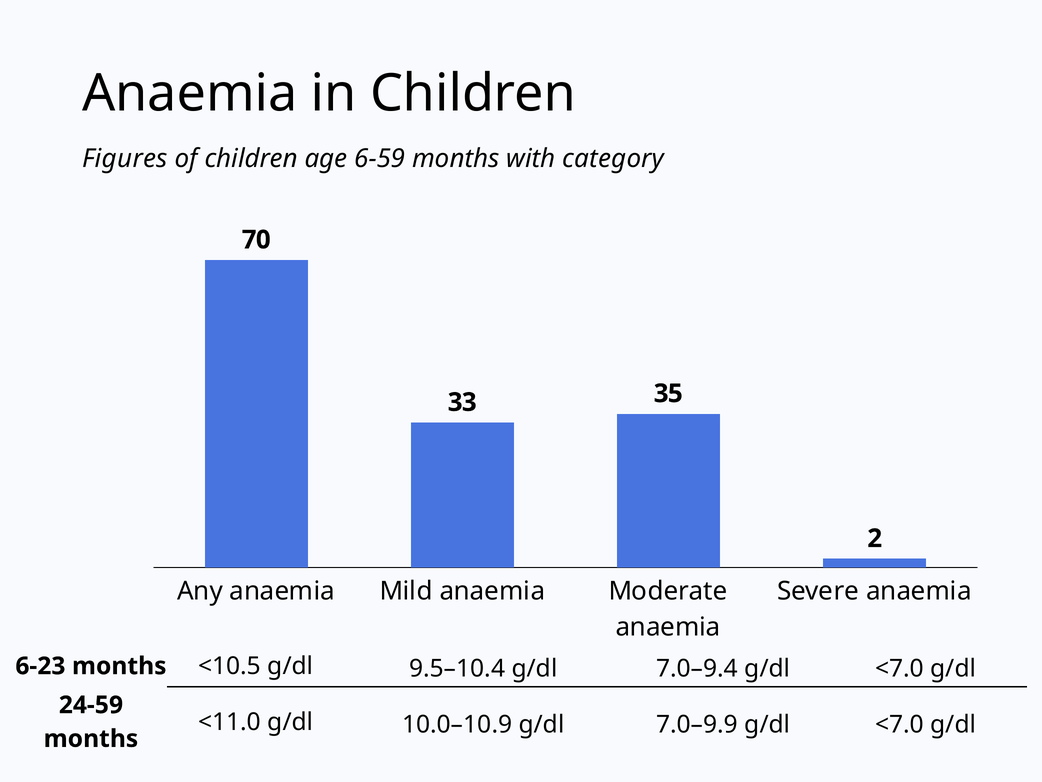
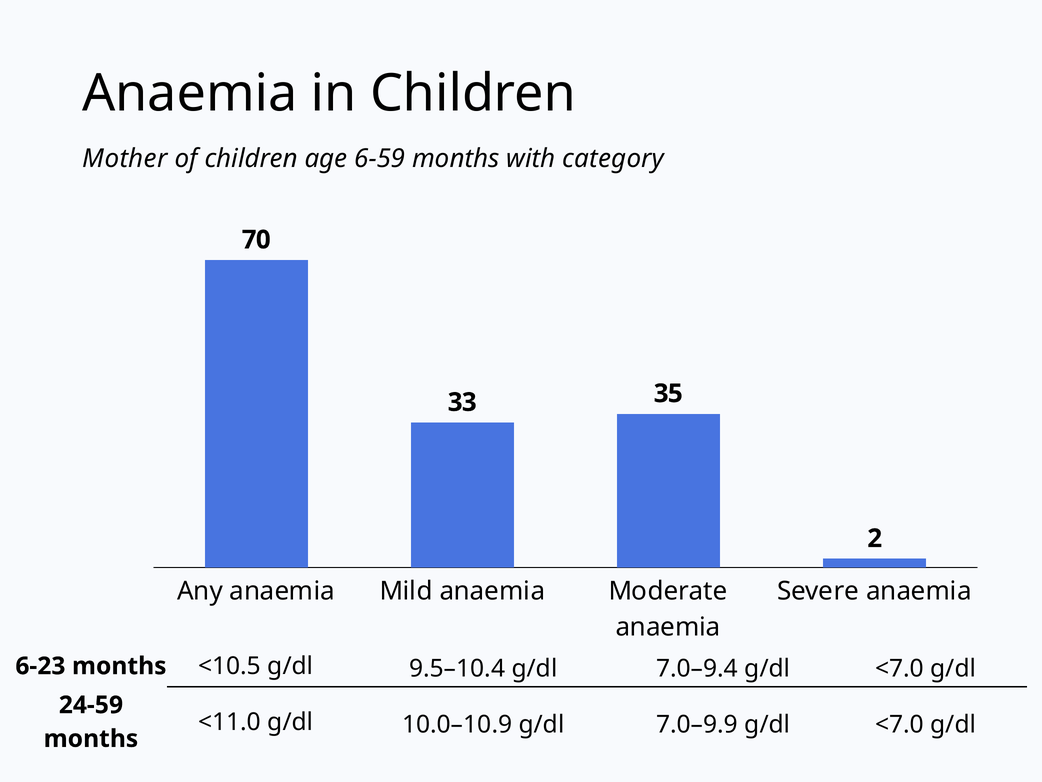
Figures: Figures -> Mother (125, 158)
